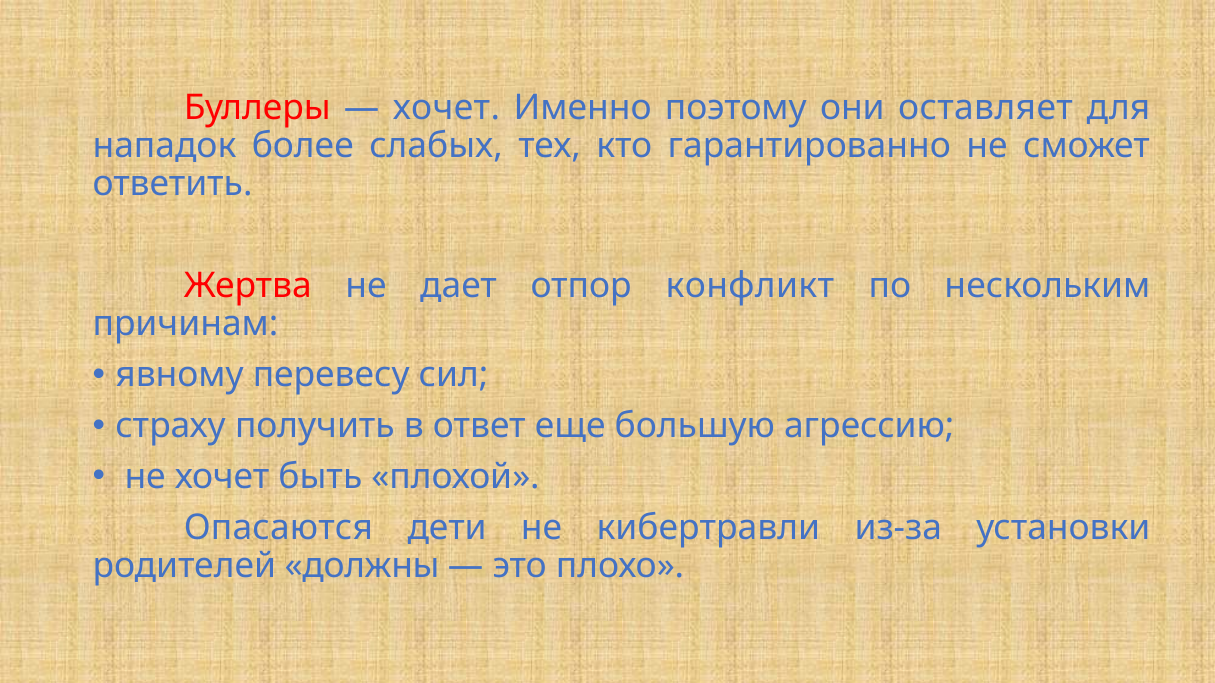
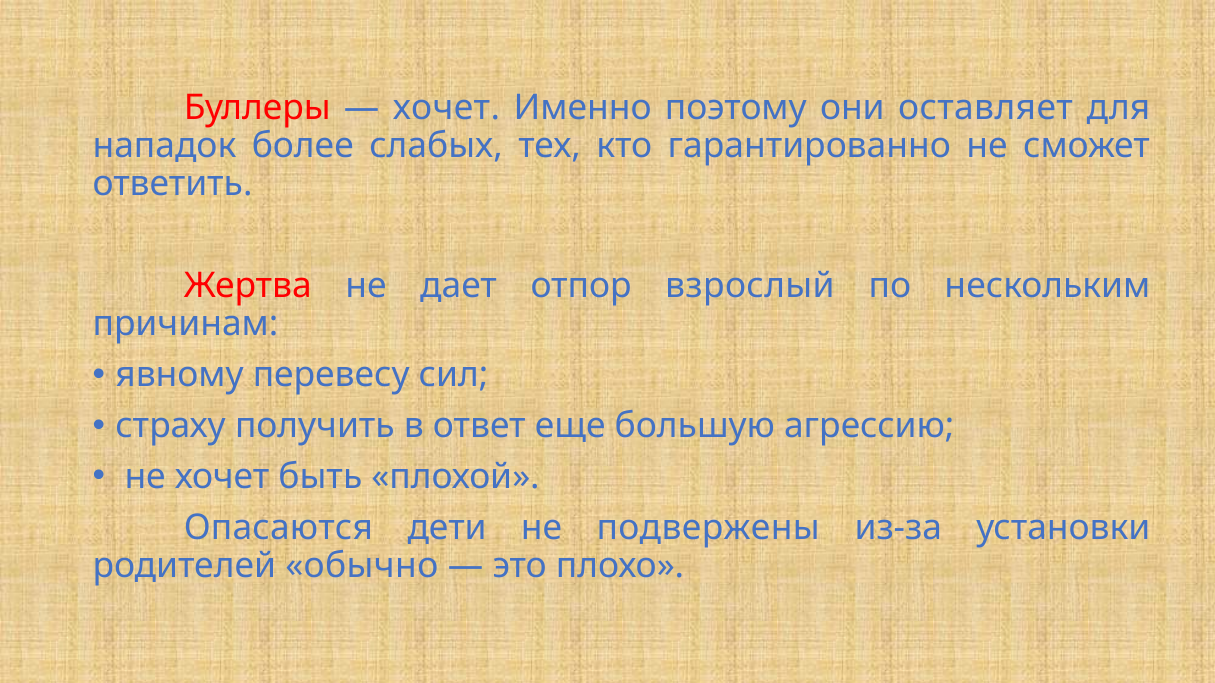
конфликт: конфликт -> взрослый (750, 286)
кибертравли: кибертравли -> подвержены (708, 528)
должны: должны -> обычно (362, 566)
